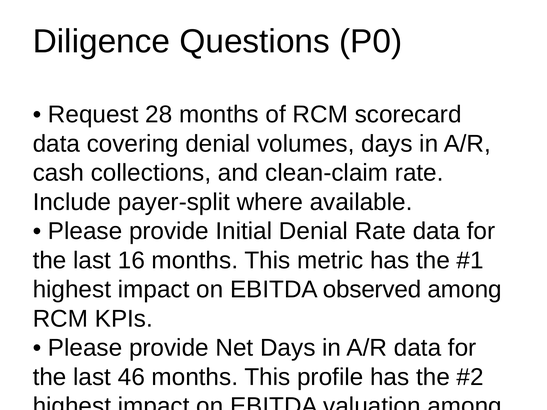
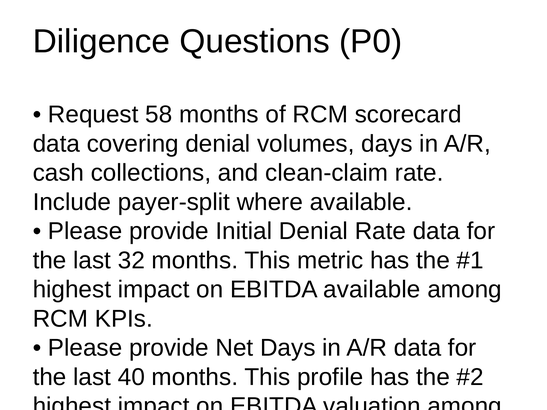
28: 28 -> 58 (159, 115)
16: 16 -> 32 (131, 261)
EBITDA observed: observed -> available (372, 290)
46: 46 -> 40 (131, 377)
